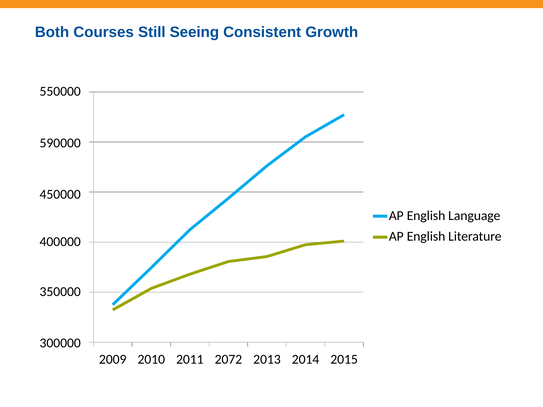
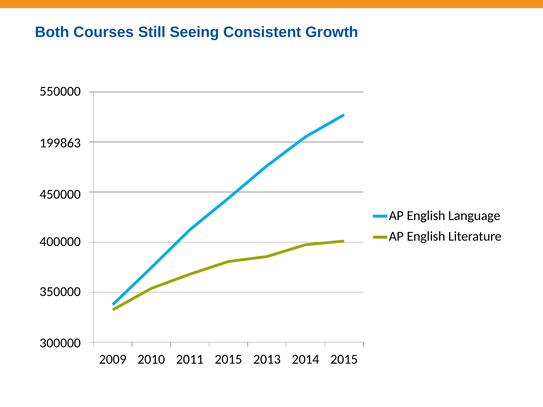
590000: 590000 -> 199863 (60, 143)
2011 2072: 2072 -> 2015 (228, 360)
